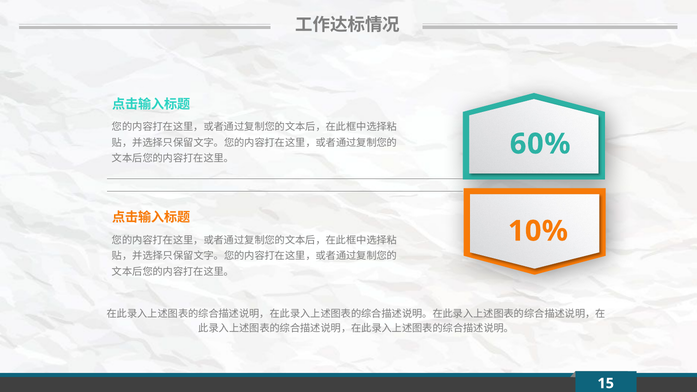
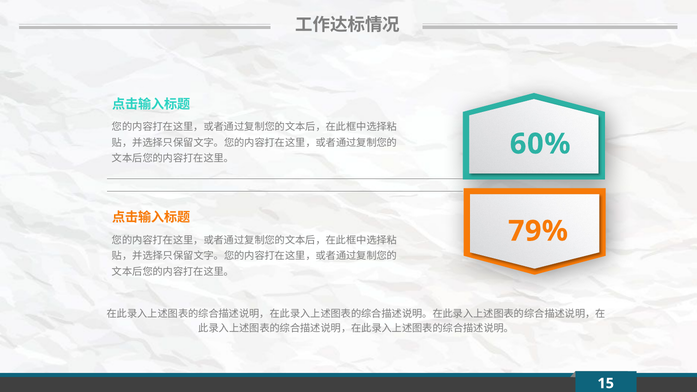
10%: 10% -> 79% (538, 231)
